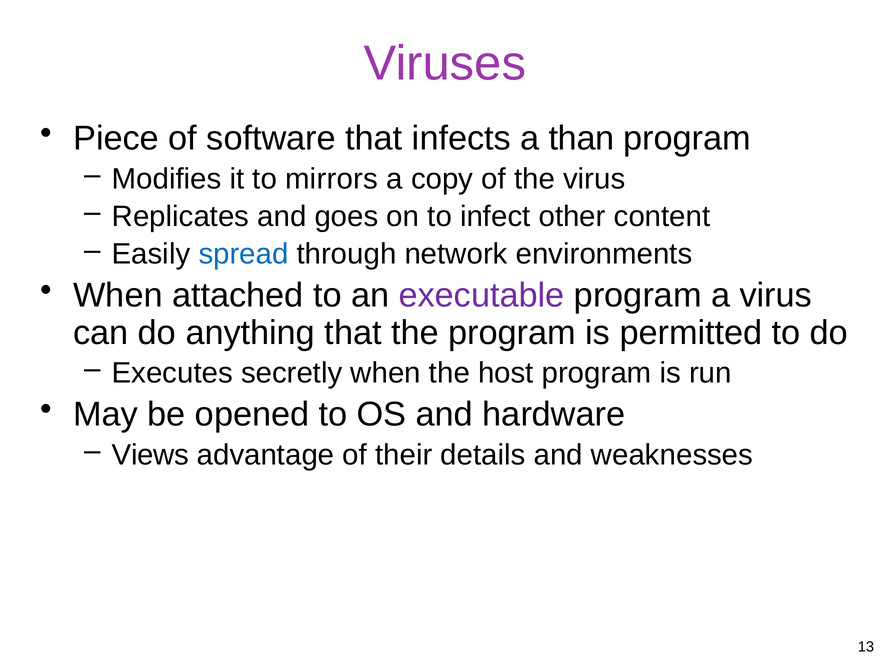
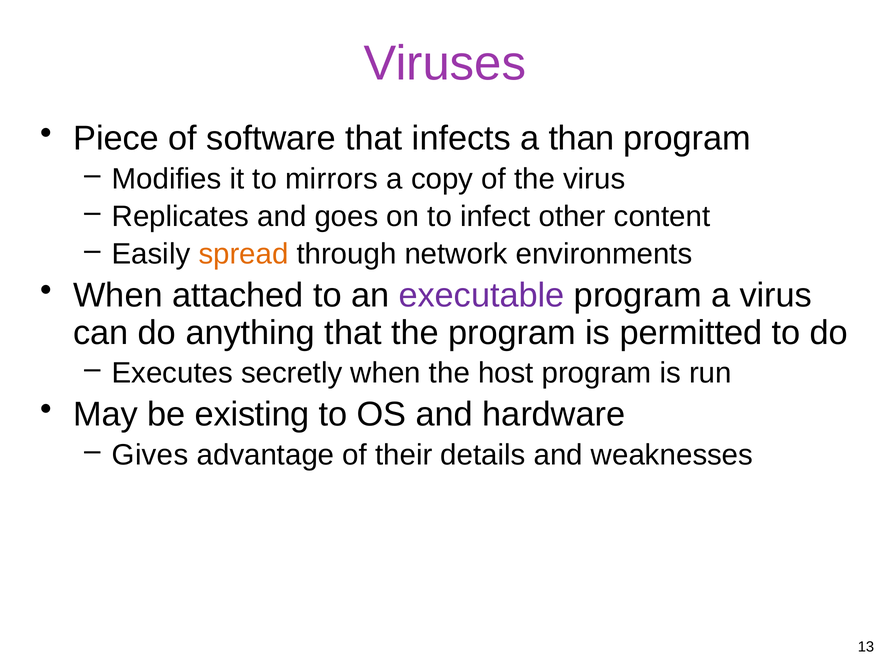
spread colour: blue -> orange (244, 254)
opened: opened -> existing (252, 414)
Views: Views -> Gives (150, 454)
